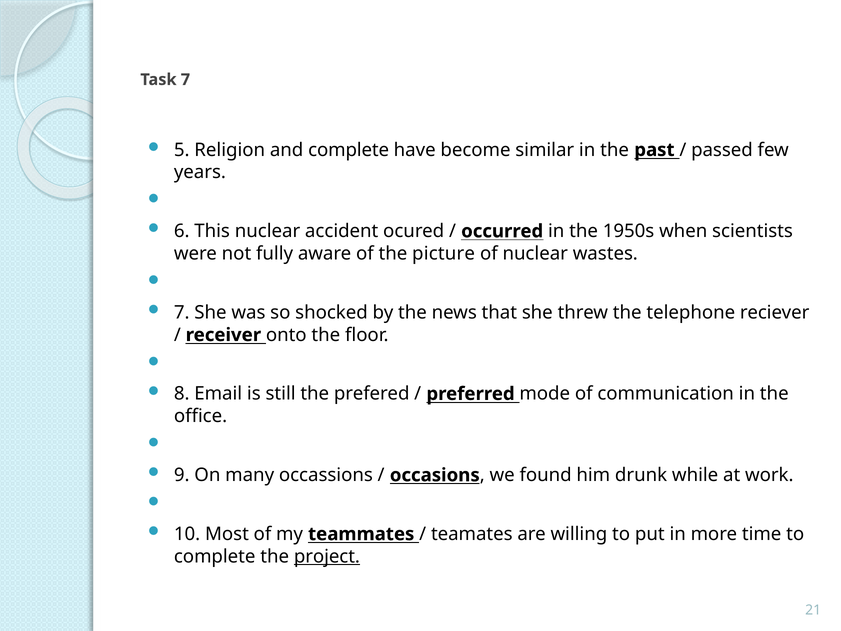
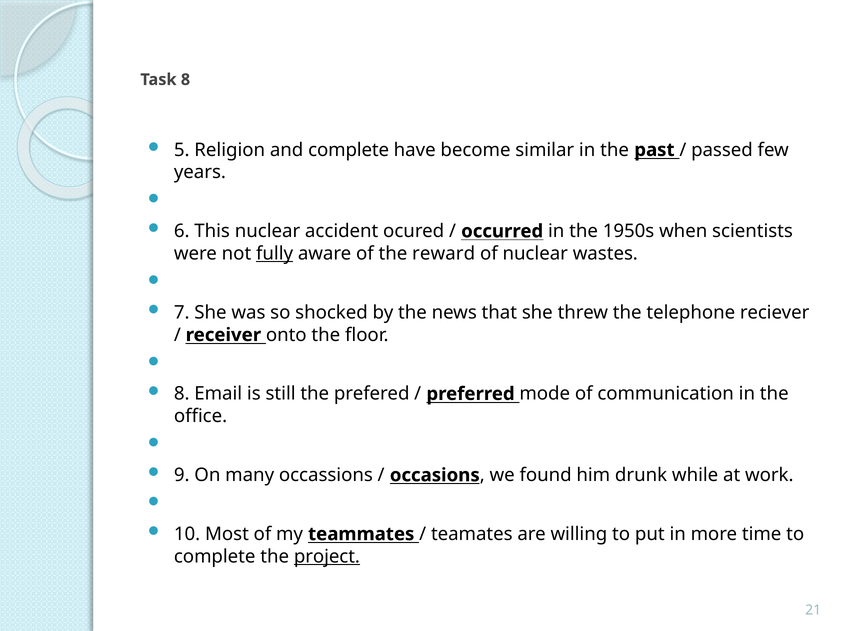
Task 7: 7 -> 8 (185, 80)
fully underline: none -> present (275, 254)
picture: picture -> reward (444, 254)
